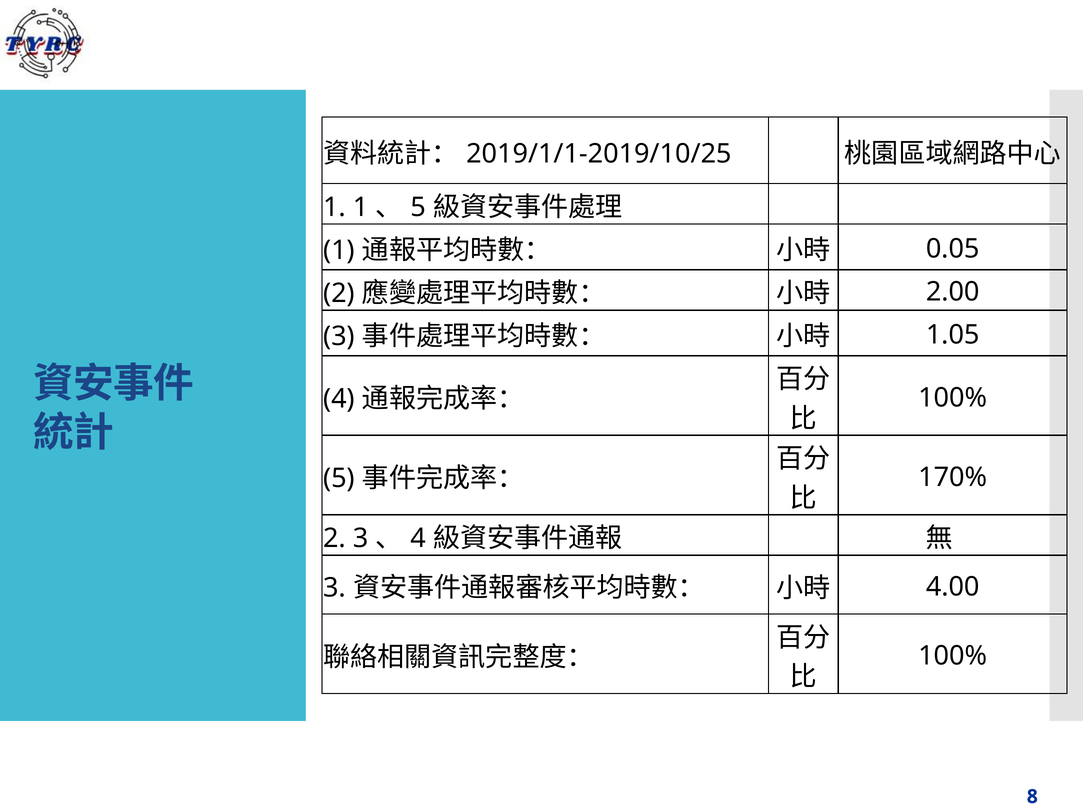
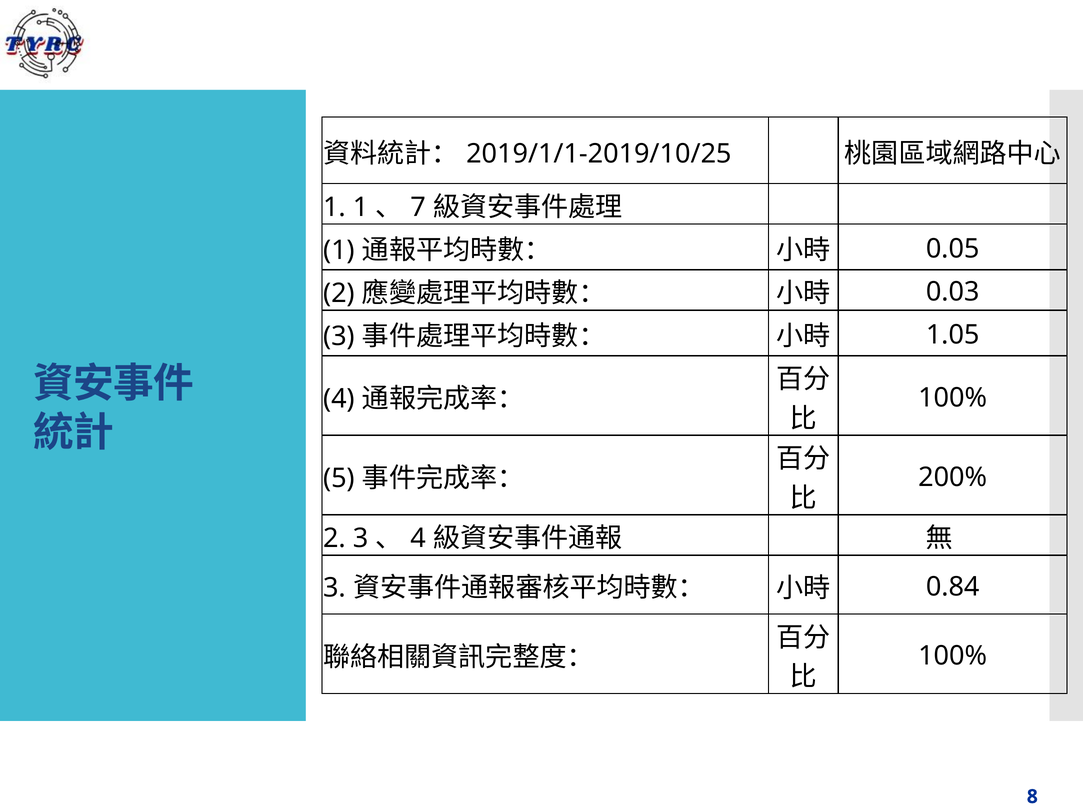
5: 5 -> 7 (418, 207)
2.00: 2.00 -> 0.03 (953, 292)
170%: 170% -> 200% (953, 477)
4.00: 4.00 -> 0.84 (953, 587)
